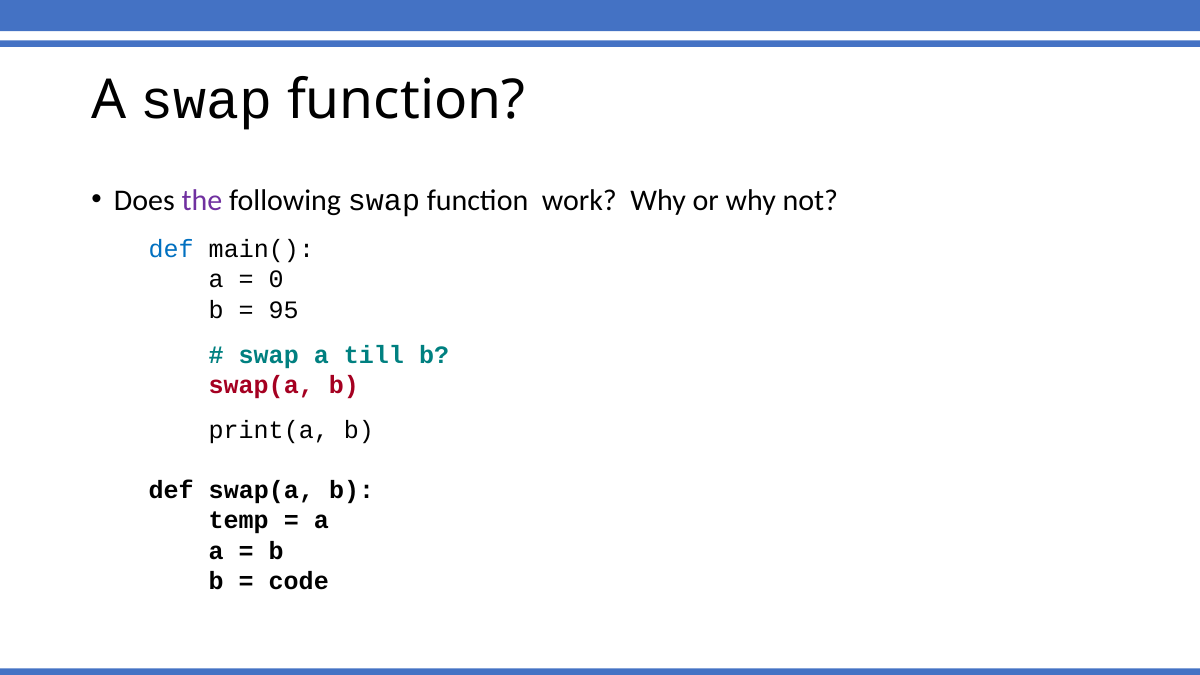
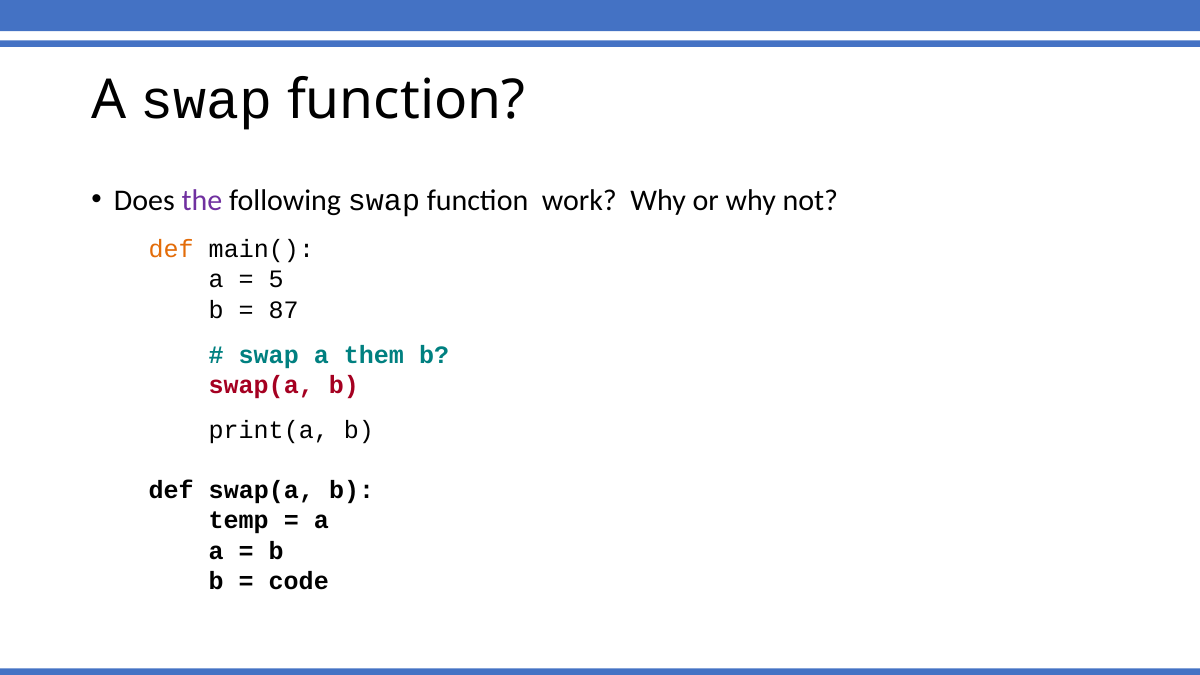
def colour: blue -> orange (171, 249)
0: 0 -> 5 (276, 280)
95: 95 -> 87 (284, 310)
till: till -> them (374, 355)
